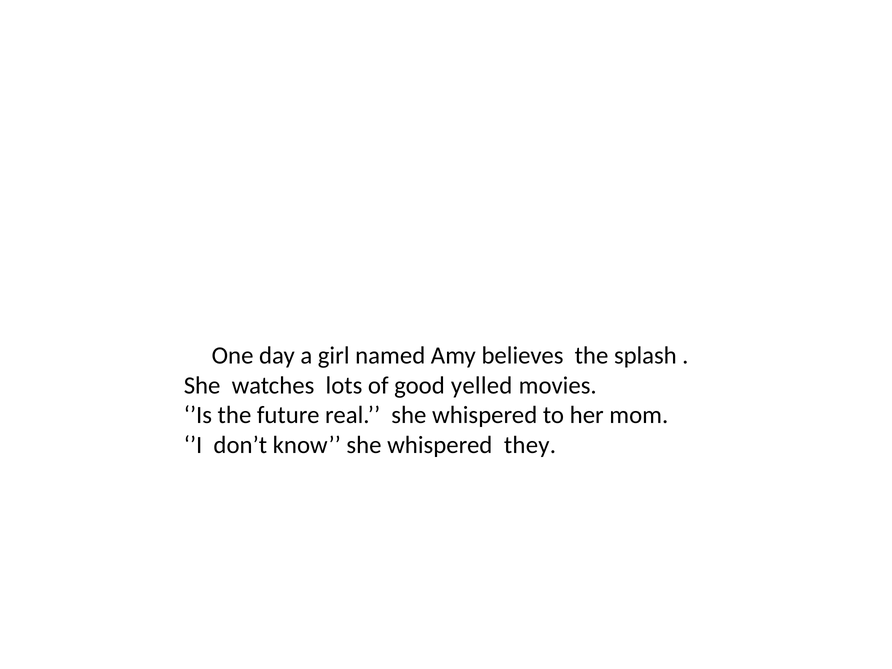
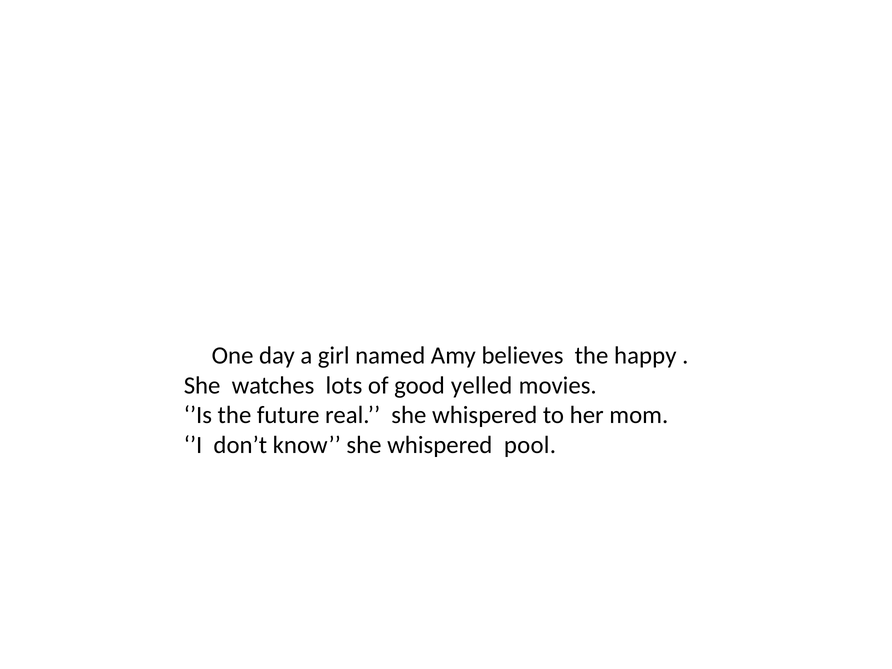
splash: splash -> happy (645, 356)
they: they -> pool (530, 445)
